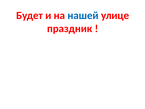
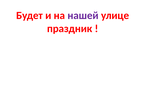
нашей colour: blue -> purple (83, 15)
